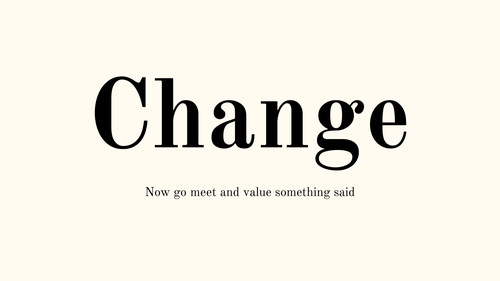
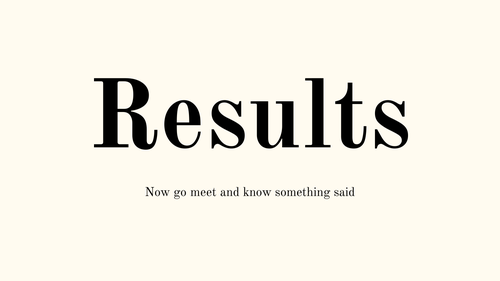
Change: Change -> Results (250, 115)
value: value -> know (257, 192)
